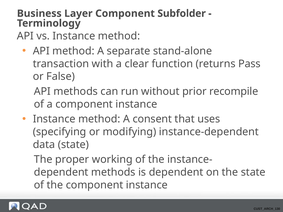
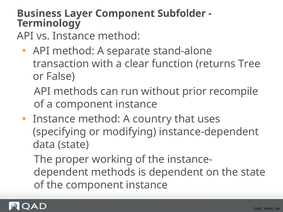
Pass: Pass -> Tree (249, 64)
consent: consent -> country (152, 119)
